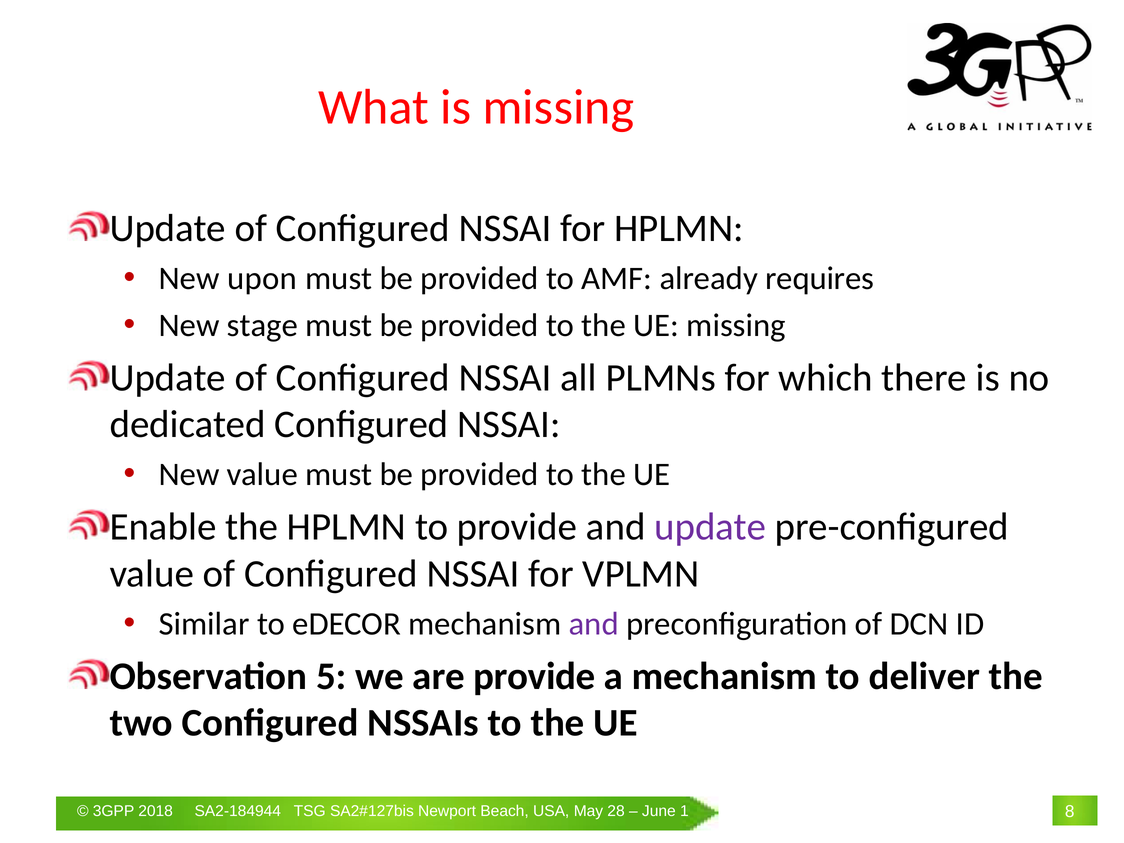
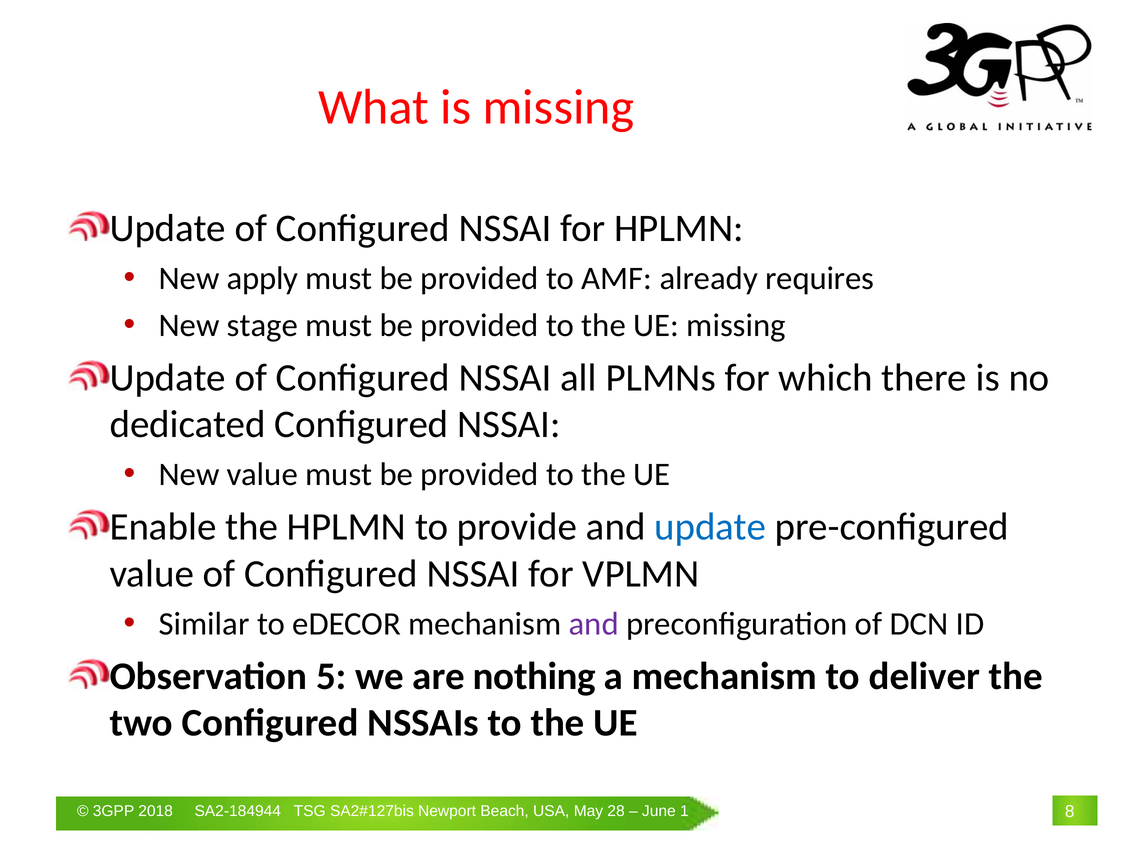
upon: upon -> apply (262, 279)
update colour: purple -> blue (710, 527)
are provide: provide -> nothing (534, 676)
